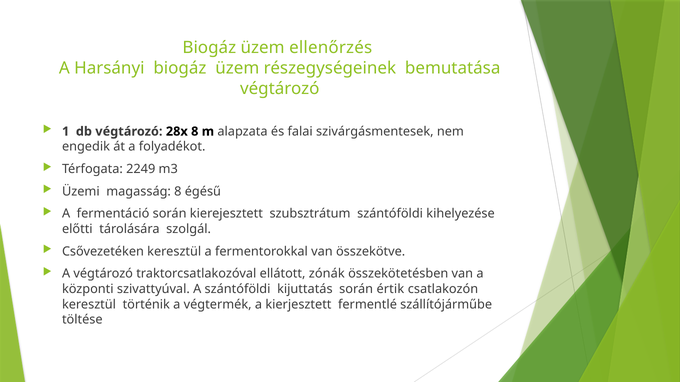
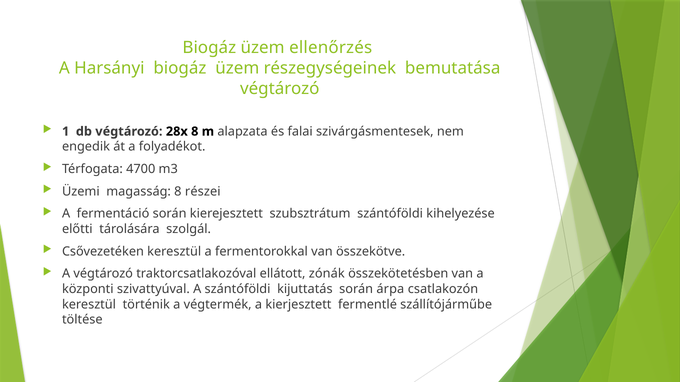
2249: 2249 -> 4700 (141, 169)
égésű: égésű -> részei (203, 192)
értik: értik -> árpa (390, 289)
